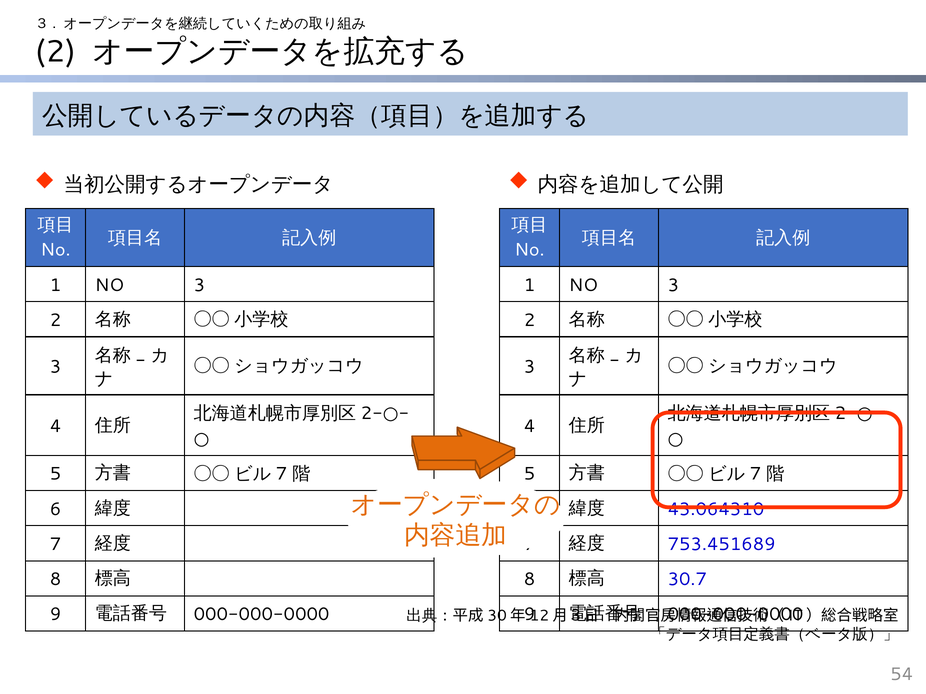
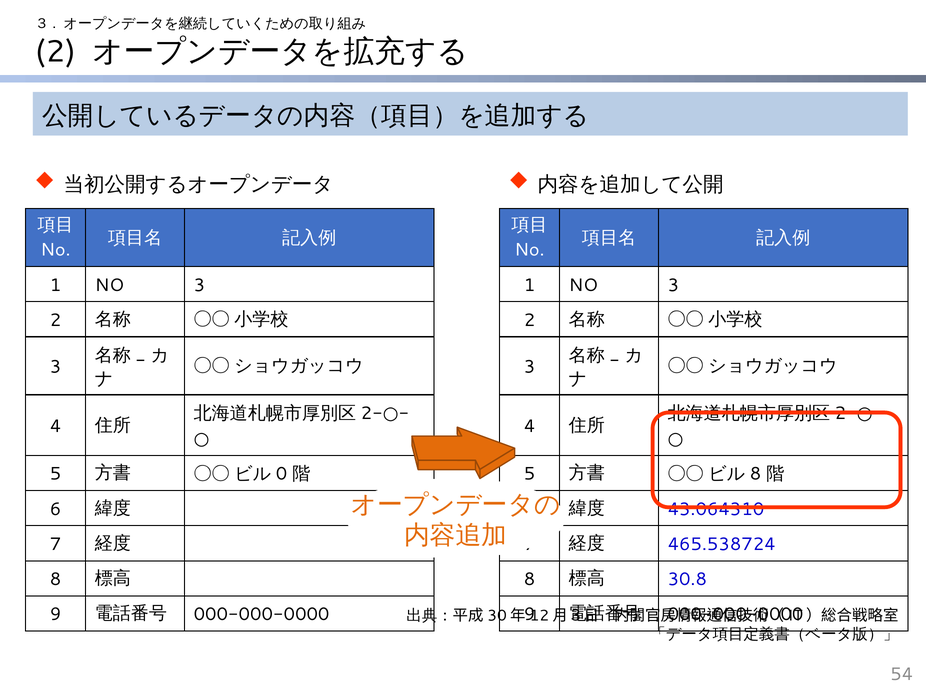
7: 7 -> 0 (282, 474)
7: 7 -> 8 (755, 474)
753.451689: 753.451689 -> 465.538724 (722, 545)
30.7: 30.7 -> 30.8 (687, 580)
